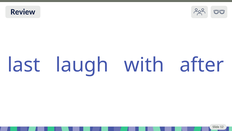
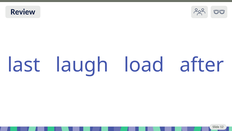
with: with -> load (144, 65)
